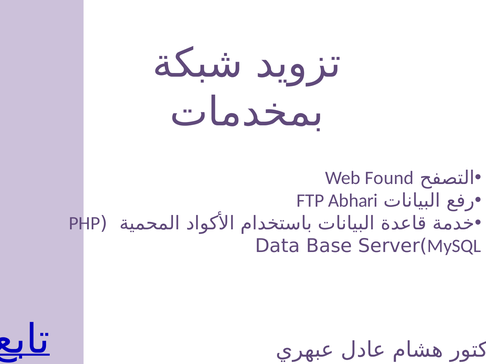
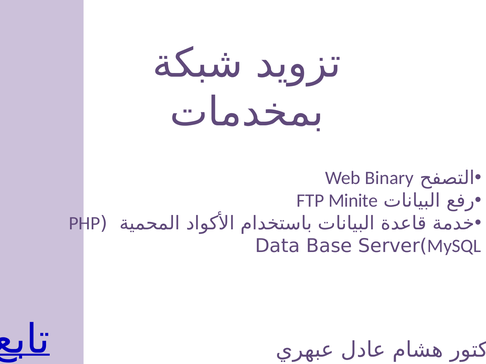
Found: Found -> Binary (389, 178)
Abhari: Abhari -> Minite (353, 201)
